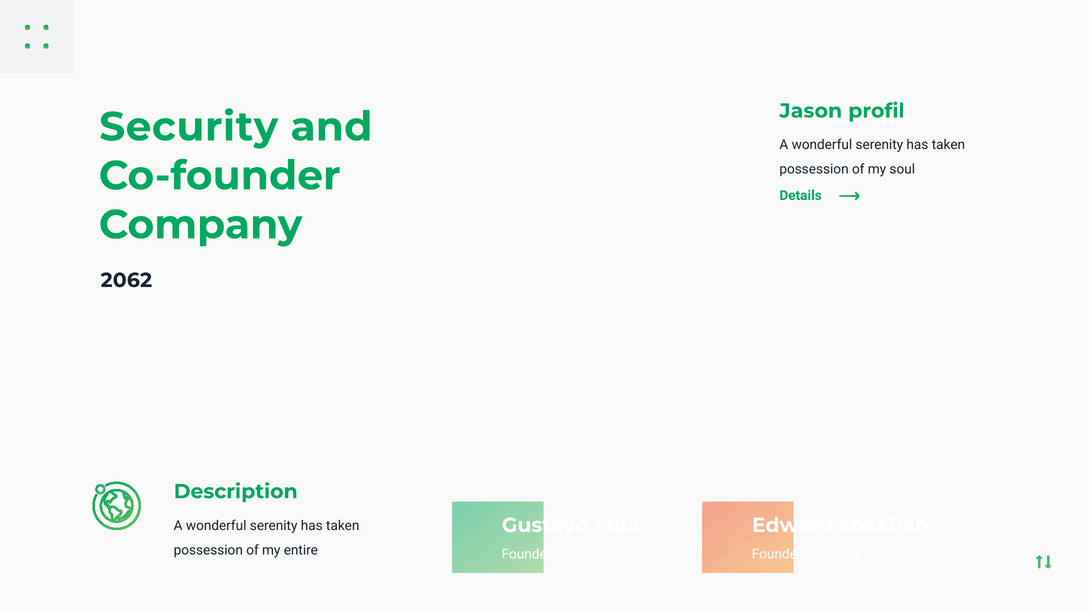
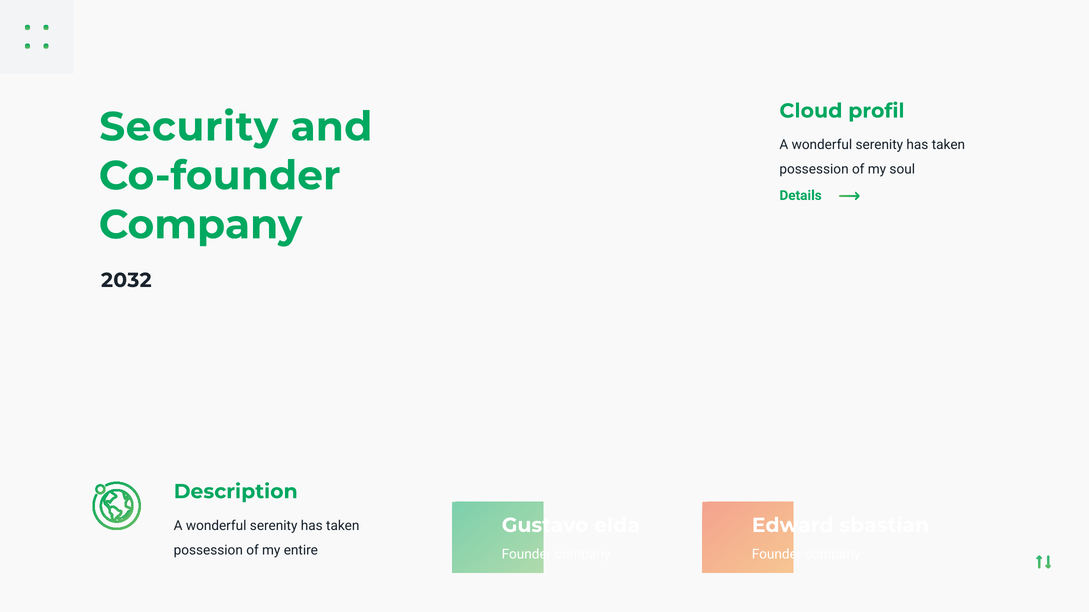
Jason: Jason -> Cloud (811, 111)
2062: 2062 -> 2032 (126, 281)
